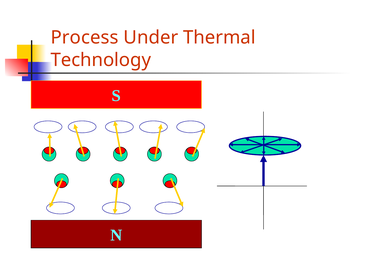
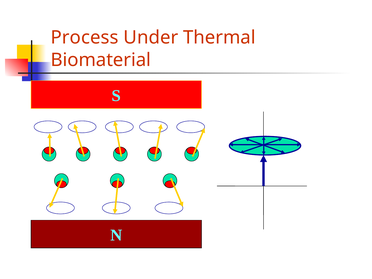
Technology: Technology -> Biomaterial (101, 60)
